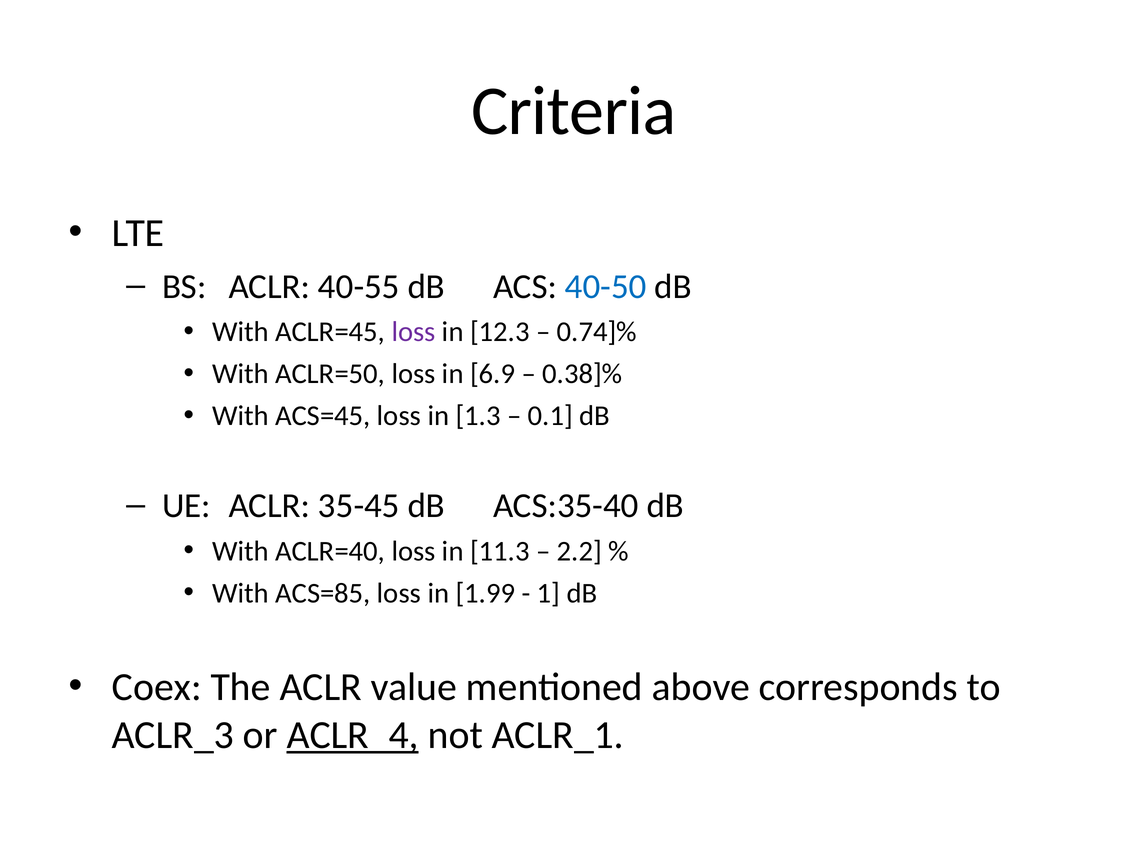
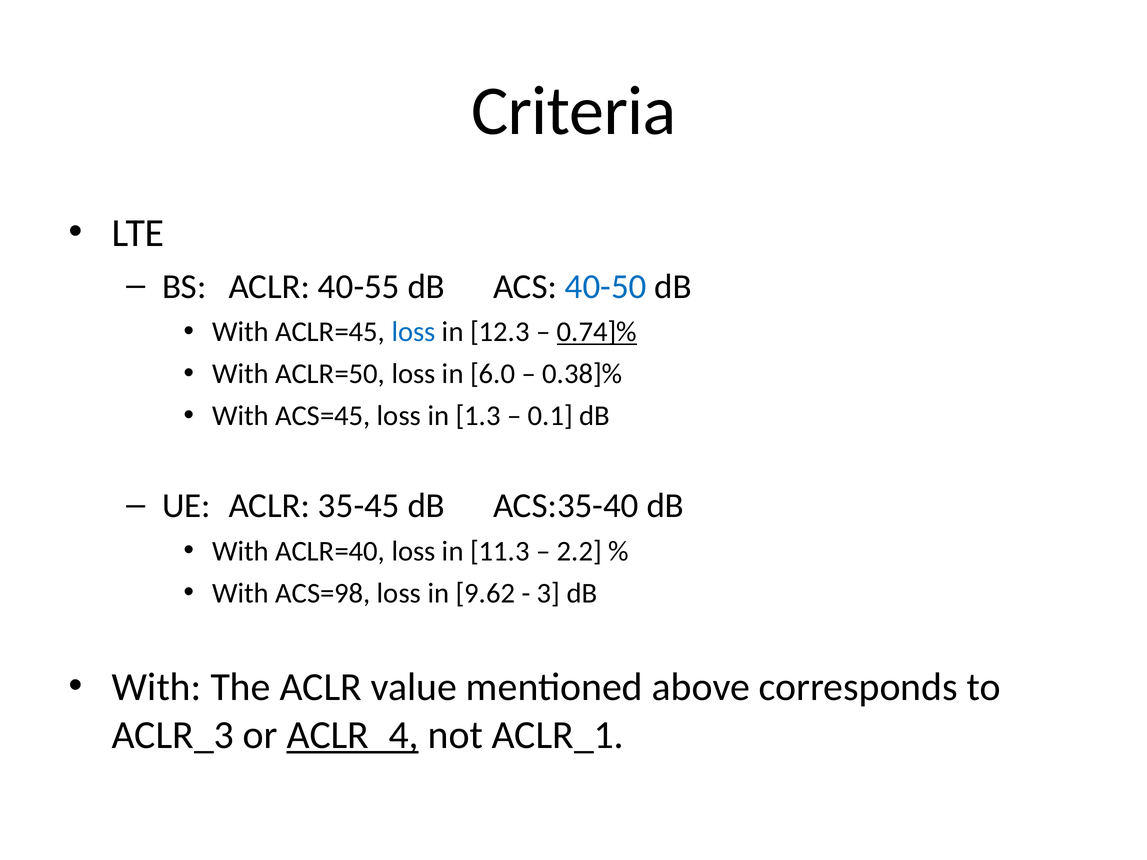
loss colour: purple -> blue (414, 332)
0.74]% underline: none -> present (597, 332)
6.9: 6.9 -> 6.0 (493, 374)
ACS=85: ACS=85 -> ACS=98 (323, 593)
1.99: 1.99 -> 9.62 (485, 593)
1: 1 -> 3 (549, 593)
Coex: Coex -> With (157, 687)
